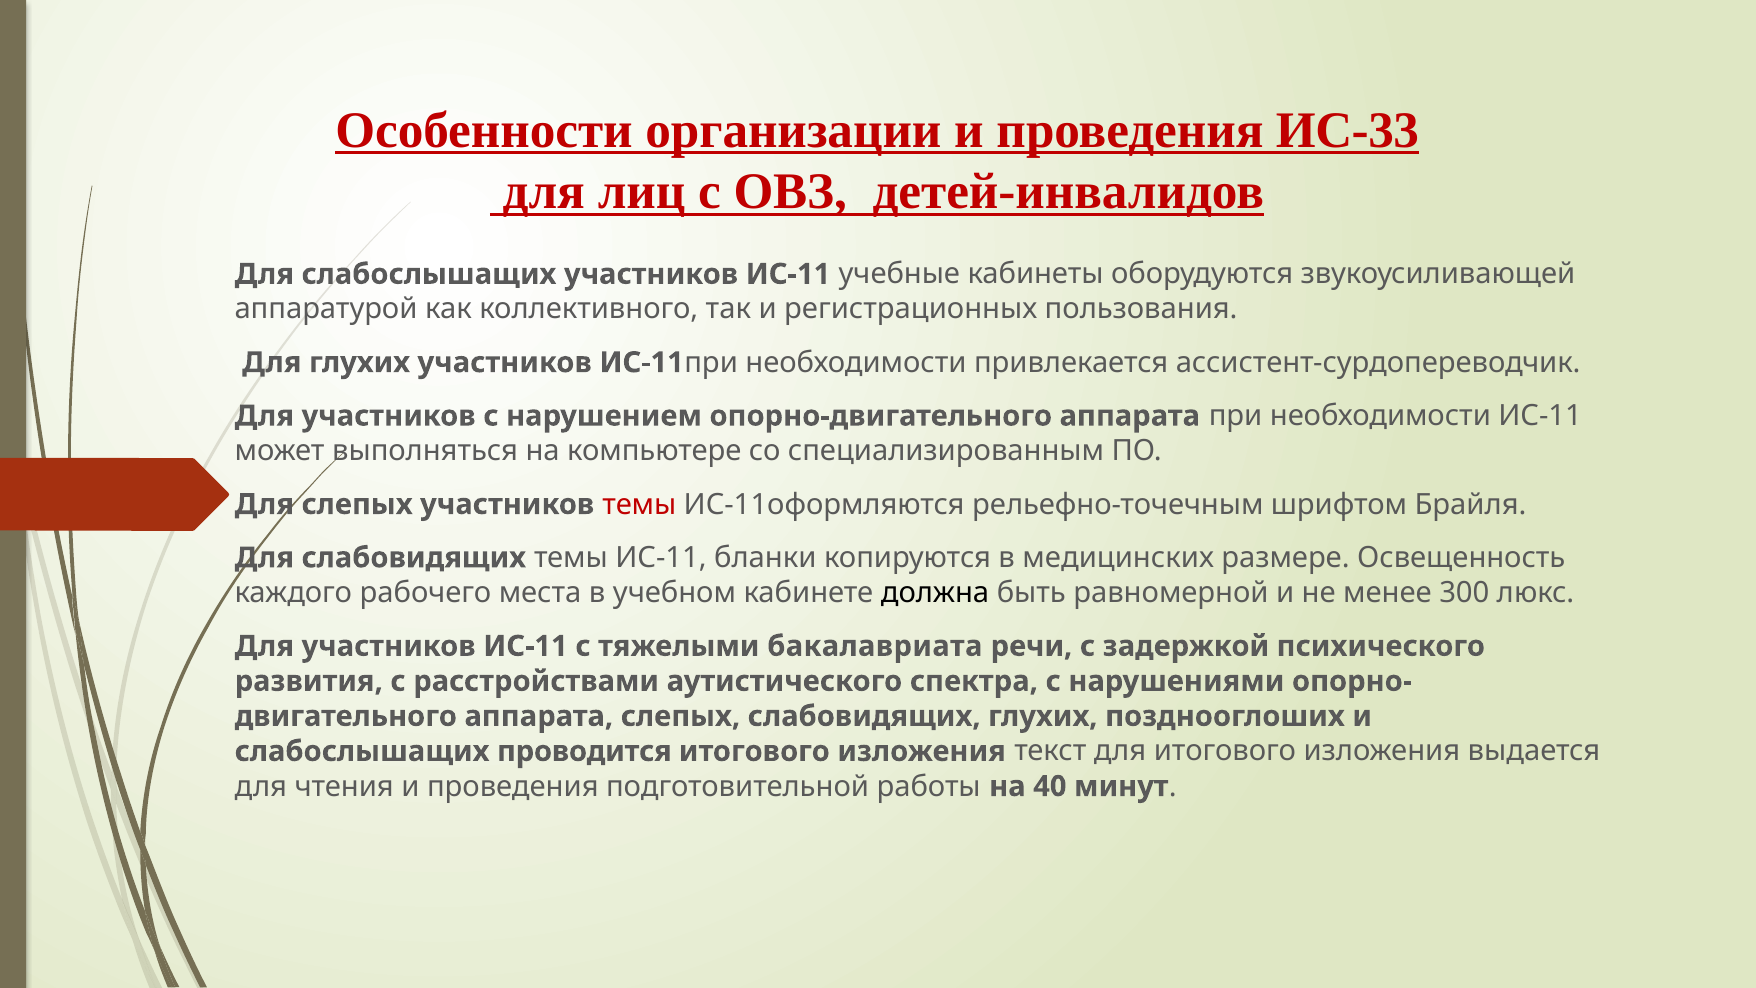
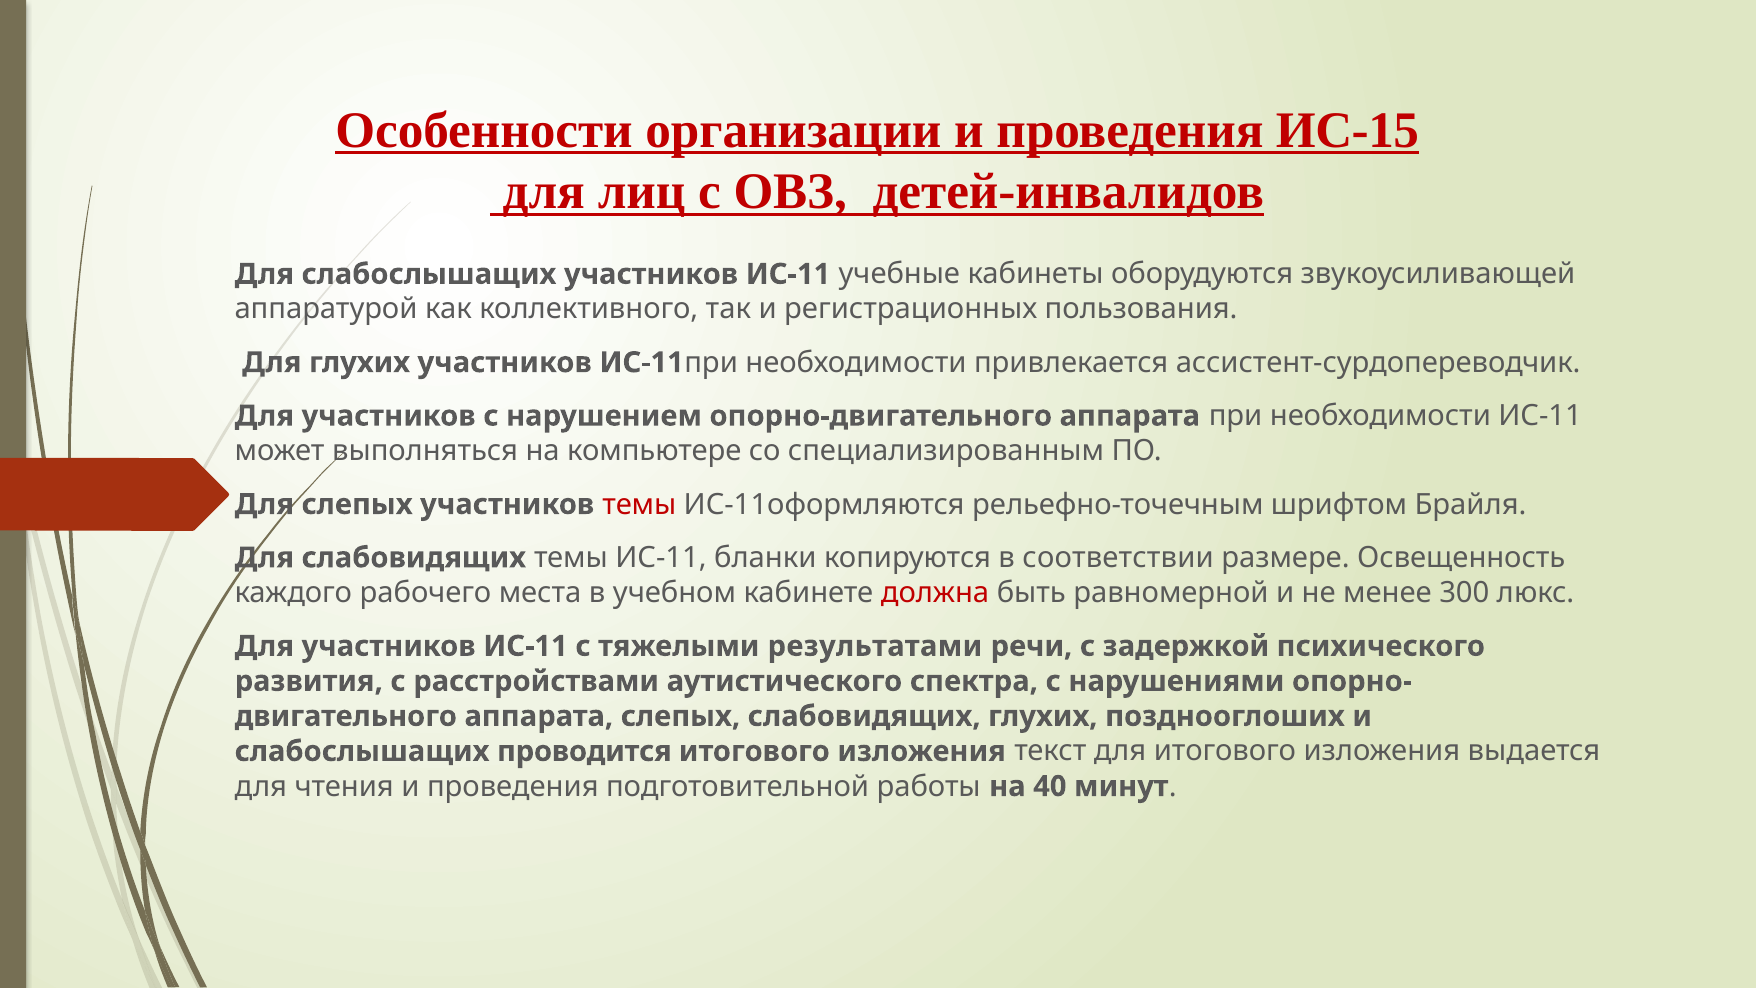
ИС-33: ИС-33 -> ИС-15 (1347, 130)
медицинских: медицинских -> соответствии (1118, 558)
должна colour: black -> red (935, 593)
бакалавриата: бакалавриата -> результатами (875, 646)
